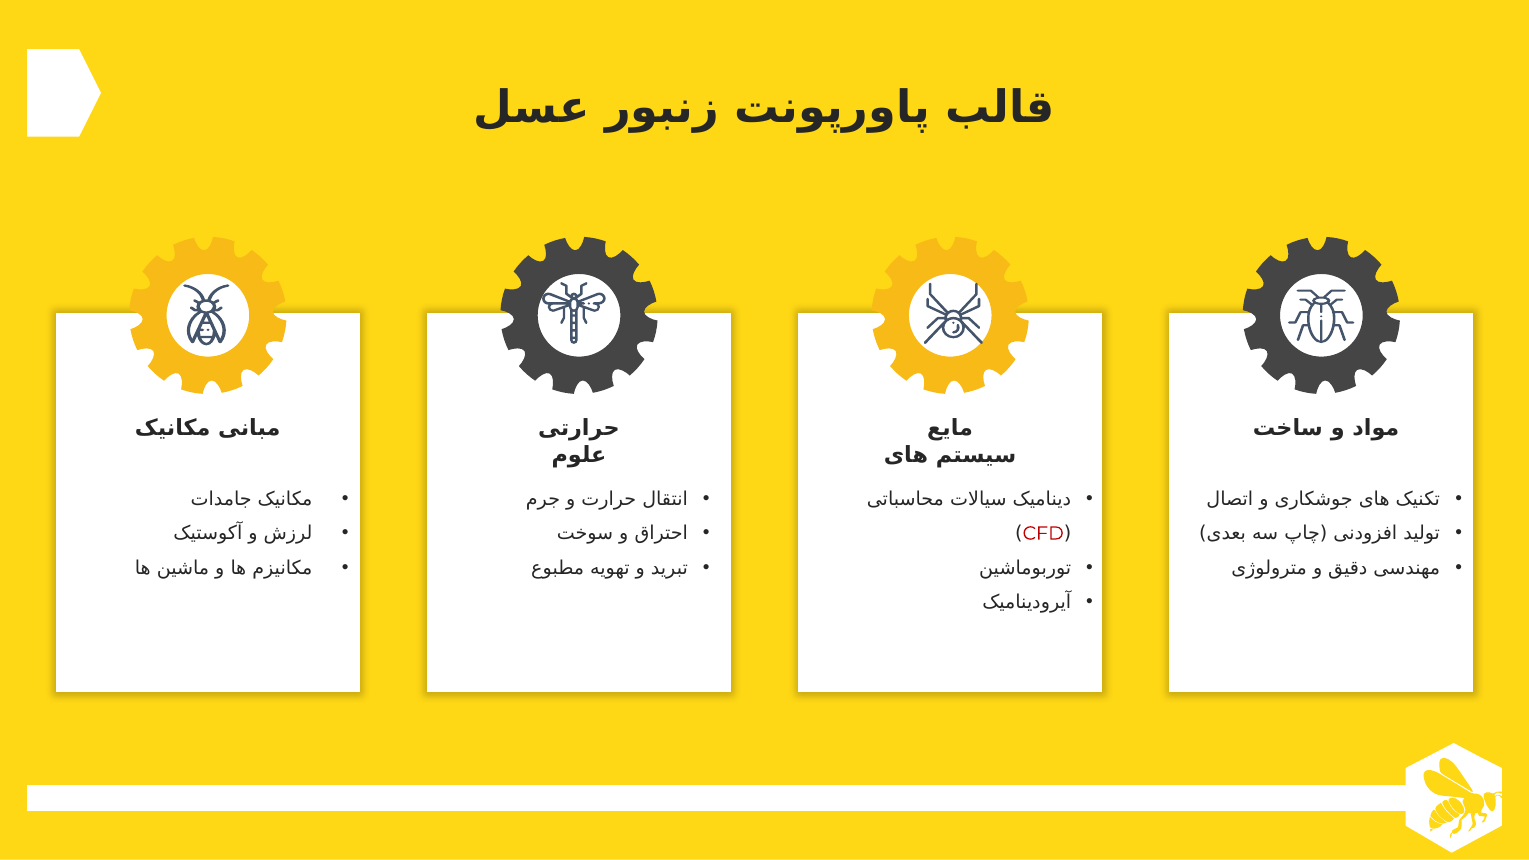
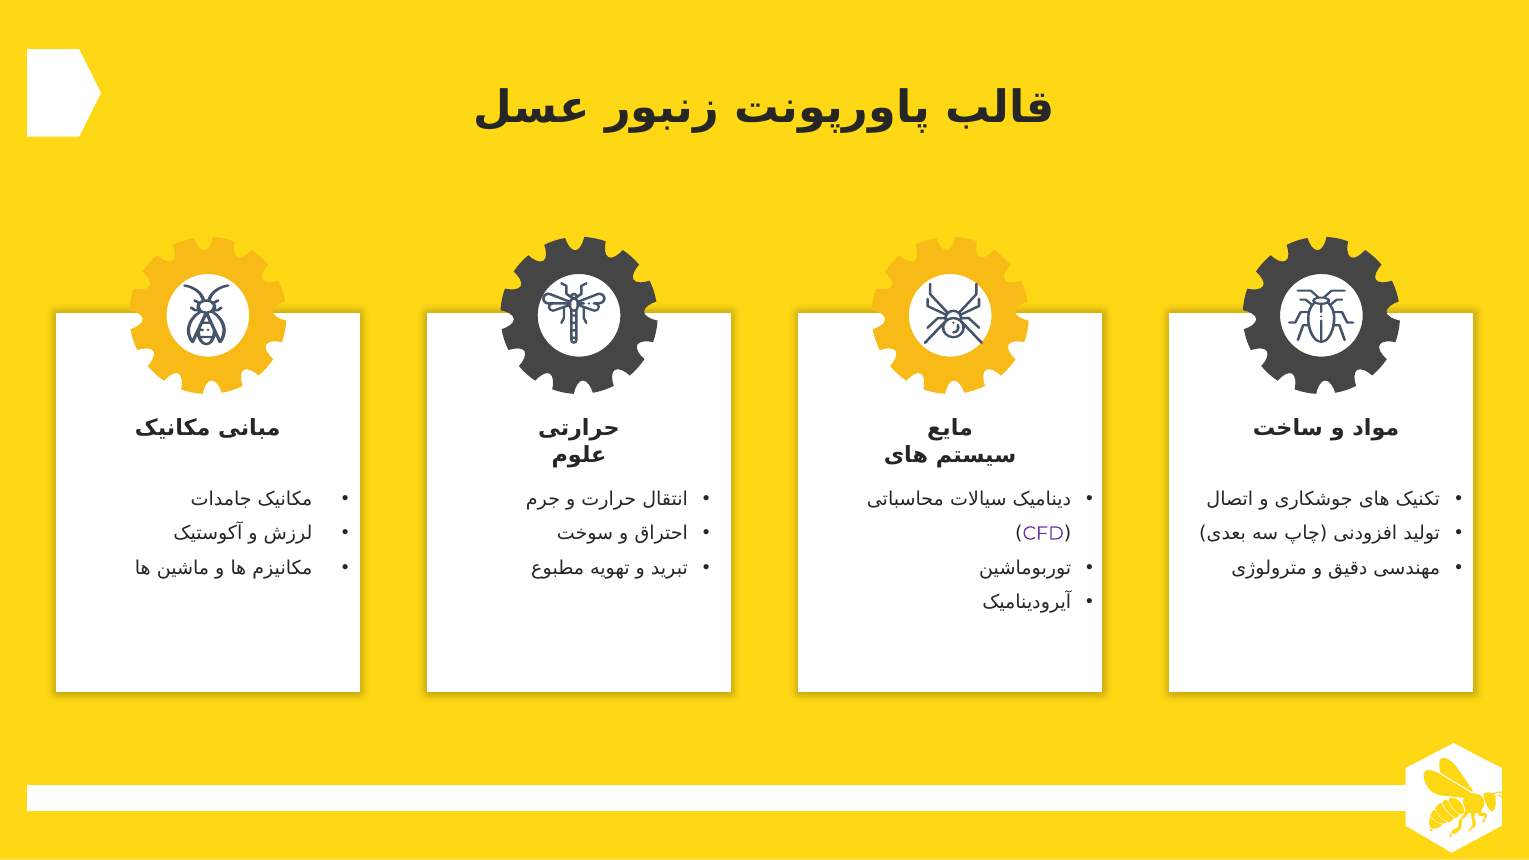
CFD colour: red -> purple (1043, 533)
